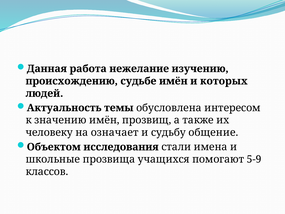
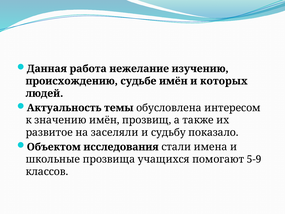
человеку: человеку -> развитое (49, 132)
означает: означает -> заселяли (115, 132)
общение: общение -> показало (213, 132)
